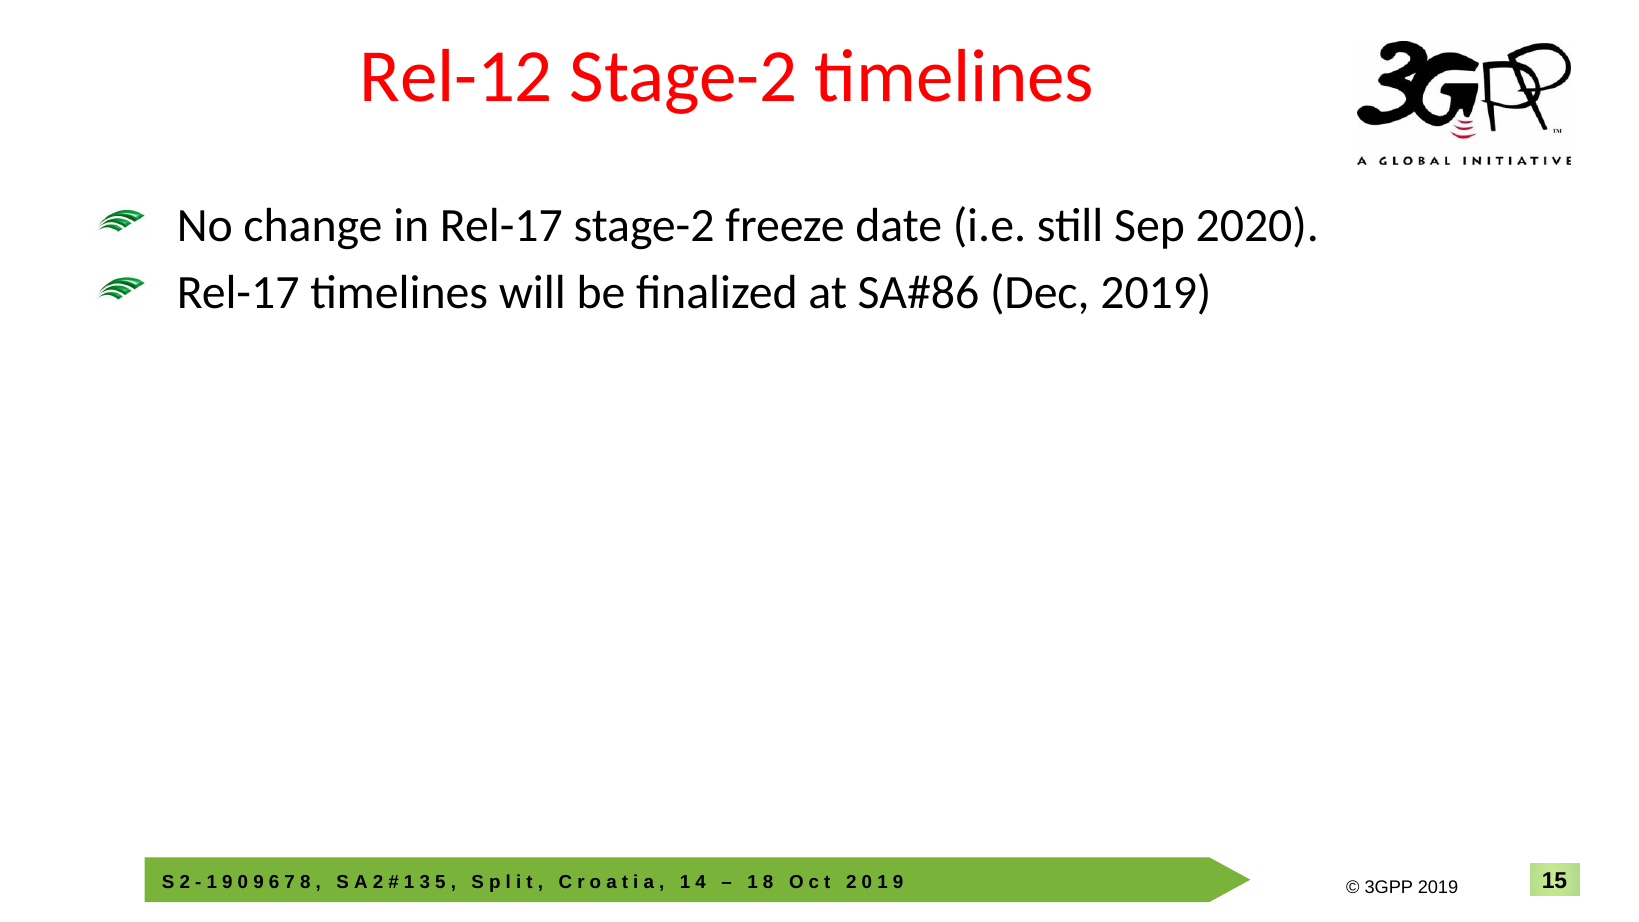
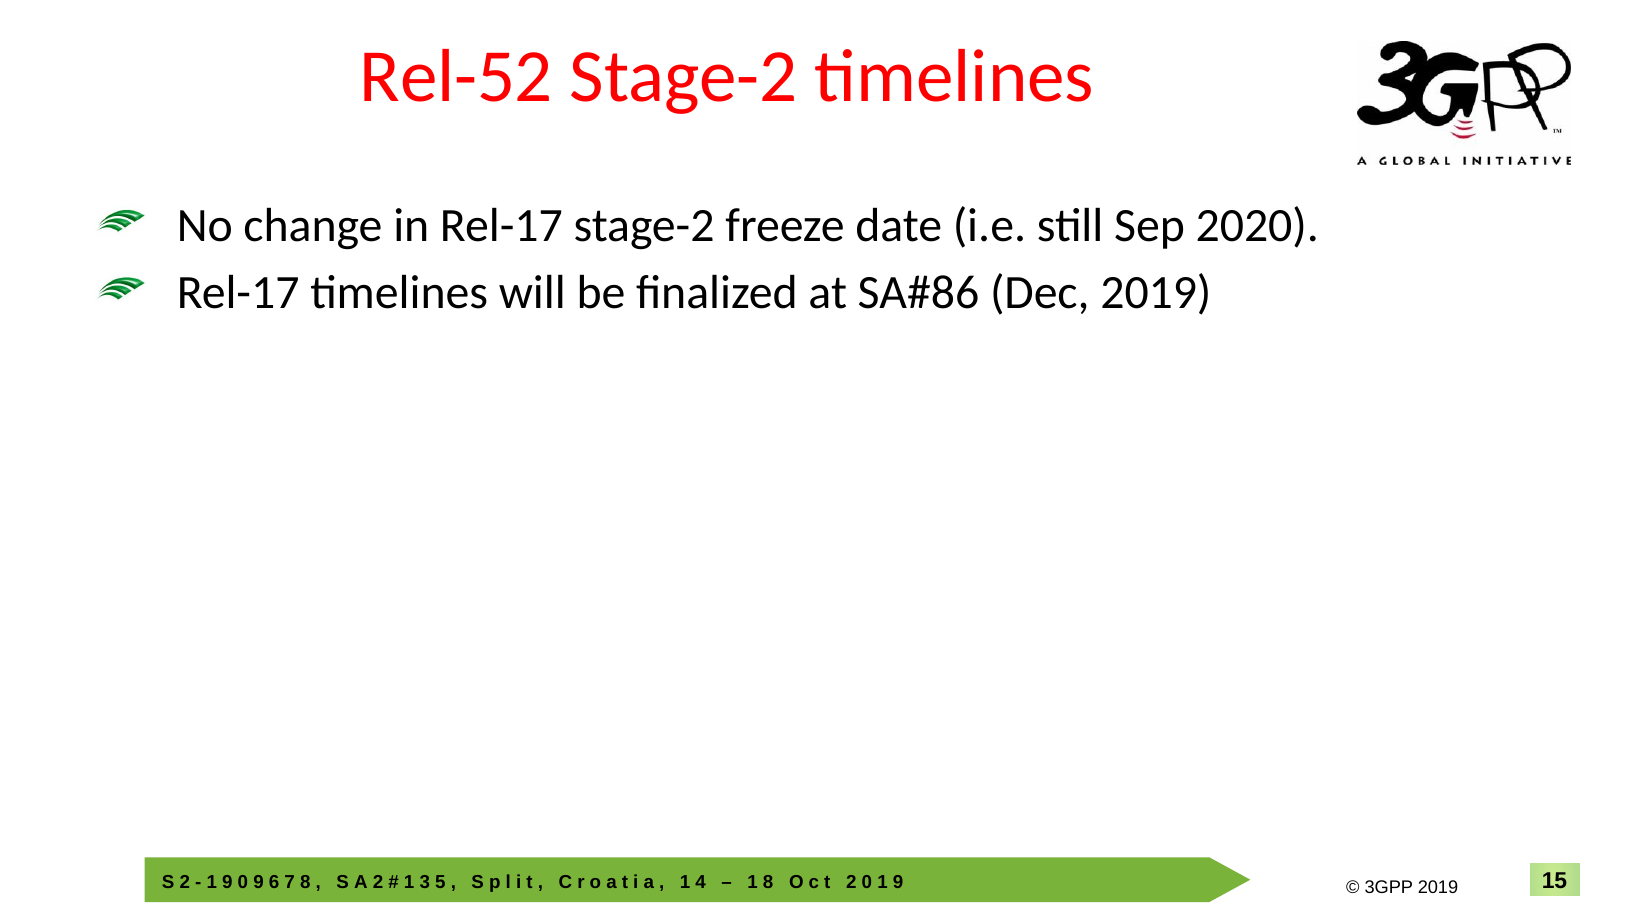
Rel-12: Rel-12 -> Rel-52 (456, 77)
